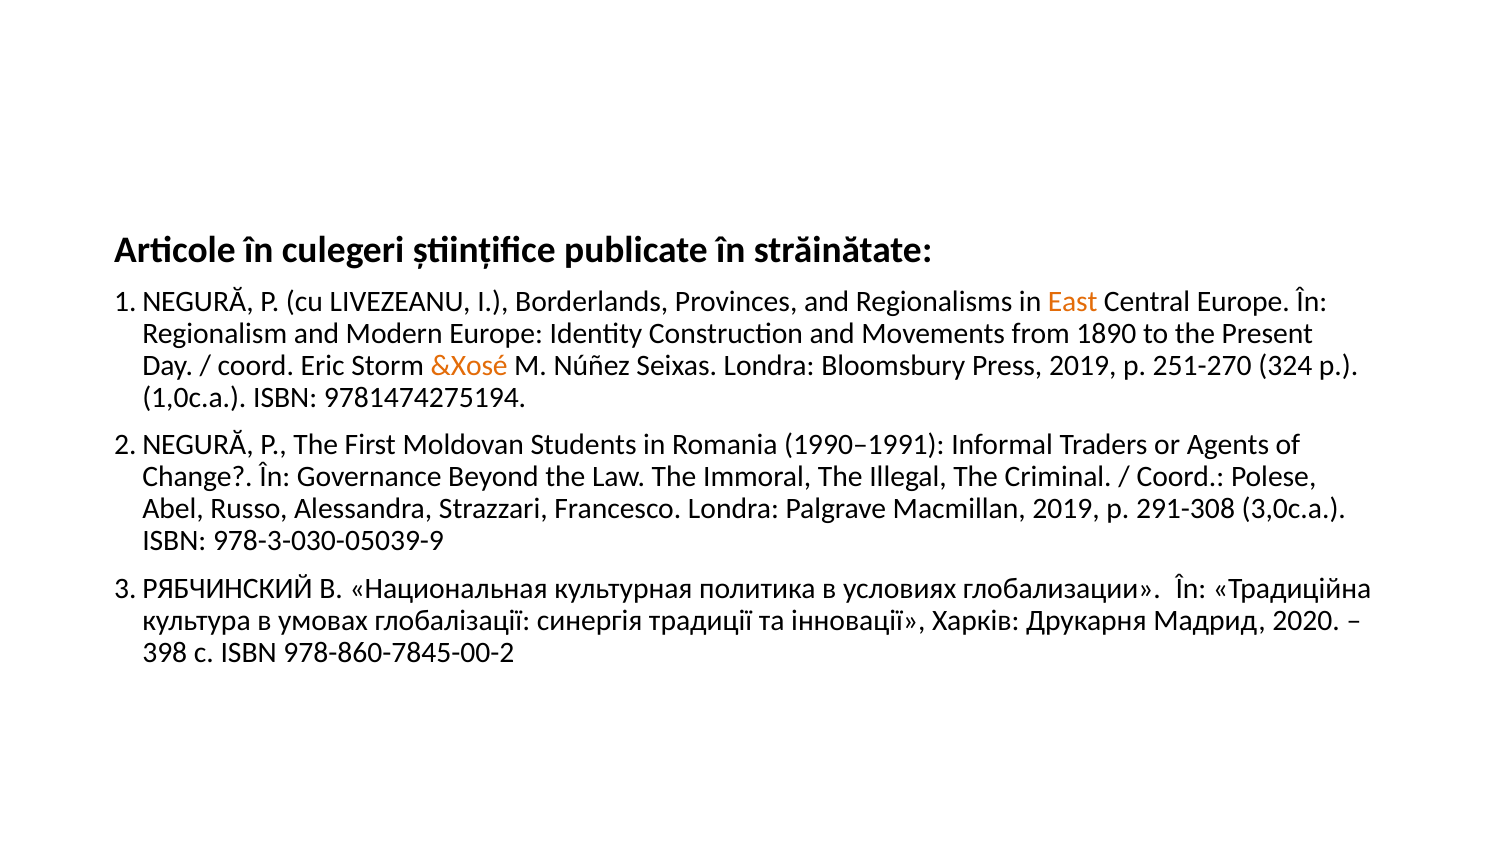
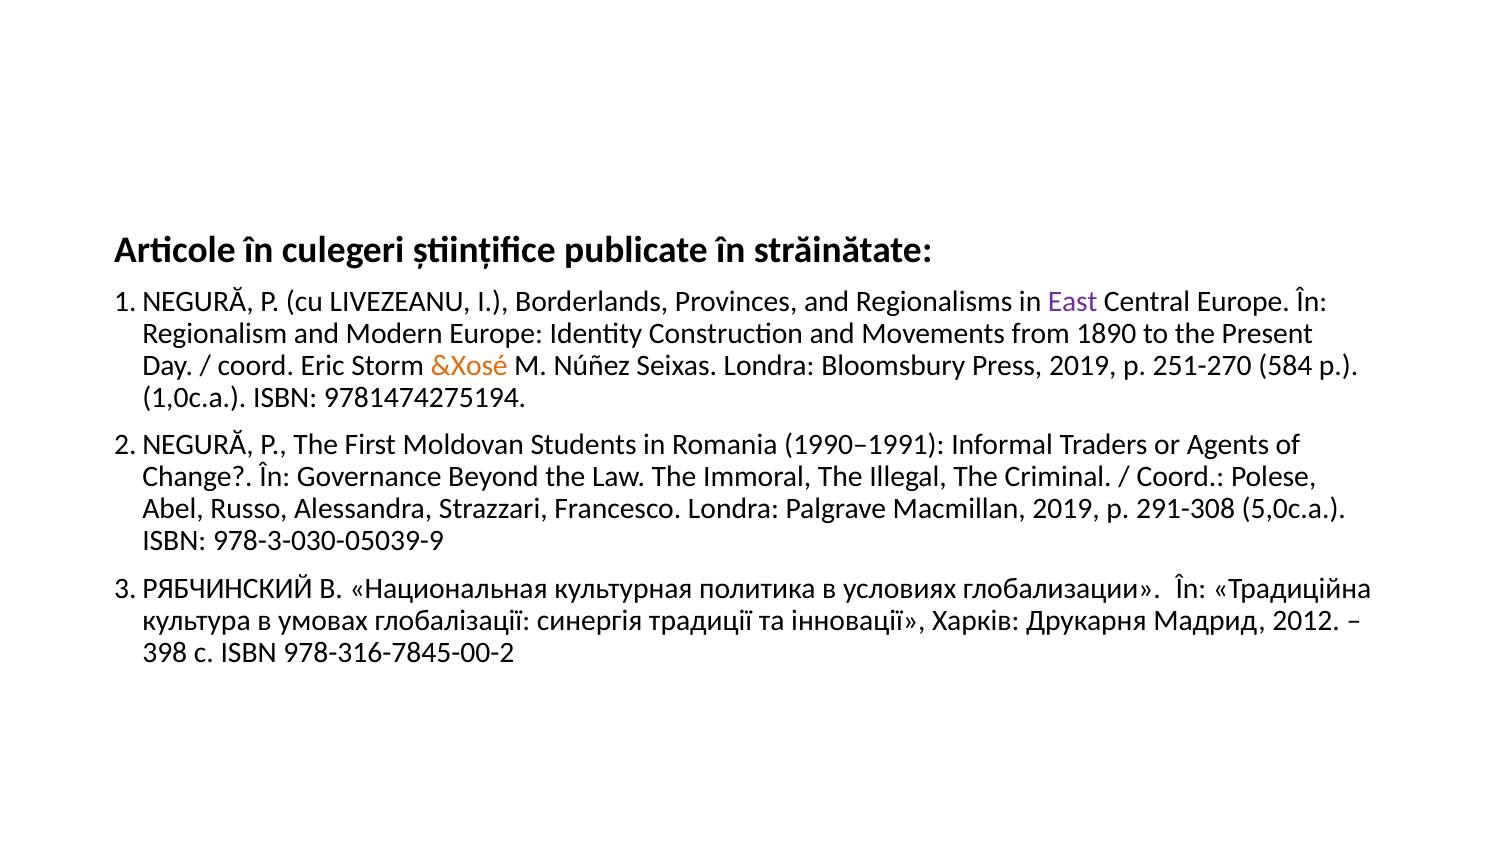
East colour: orange -> purple (1073, 302)
324: 324 -> 584 (1285, 366)
3,0c.a: 3,0c.a -> 5,0c.a (1294, 509)
2020: 2020 -> 2012 (1306, 621)
978-860-7845-00-2: 978-860-7845-00-2 -> 978-316-7845-00-2 (399, 653)
